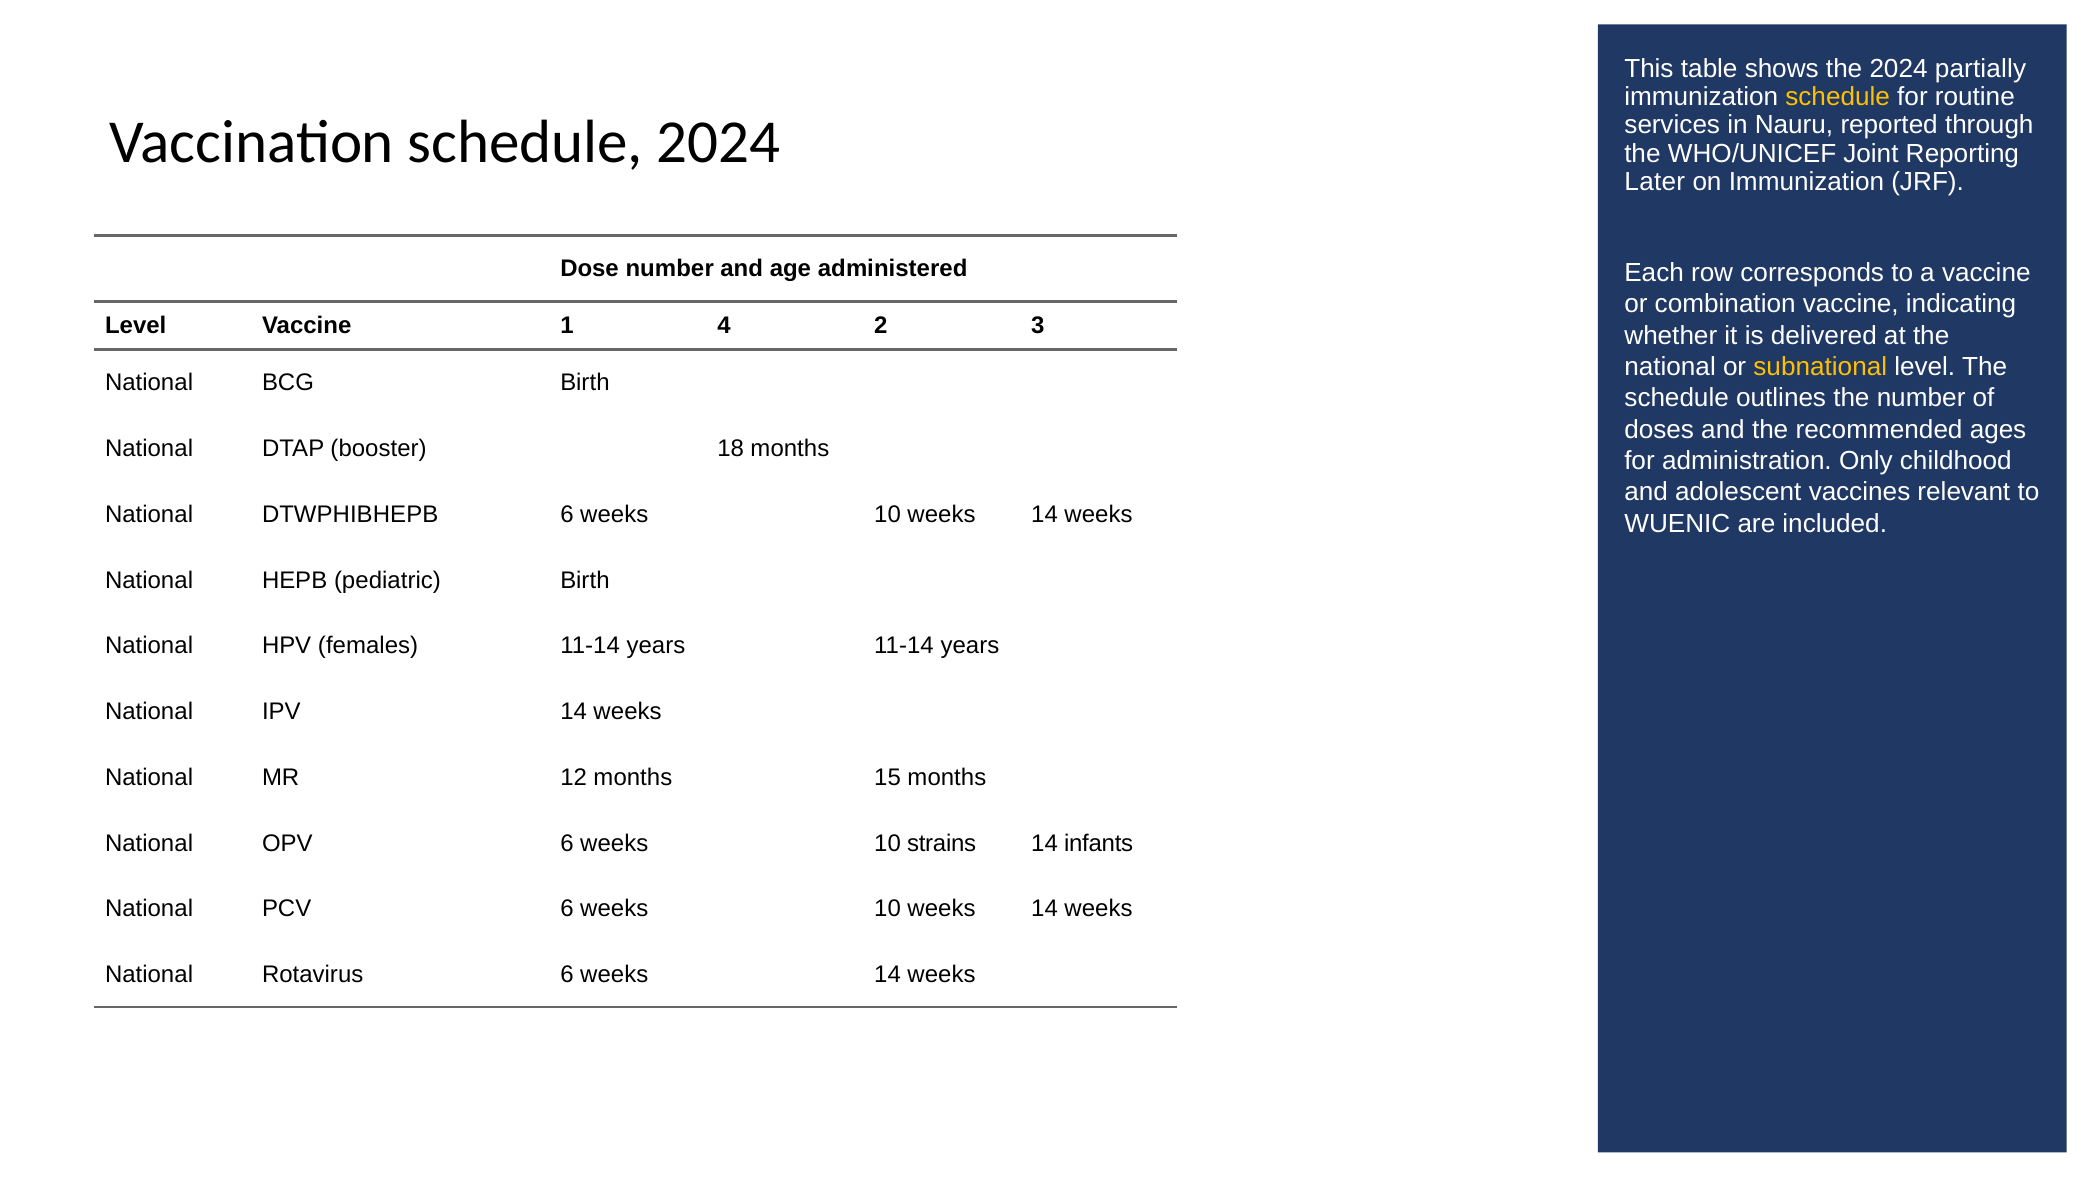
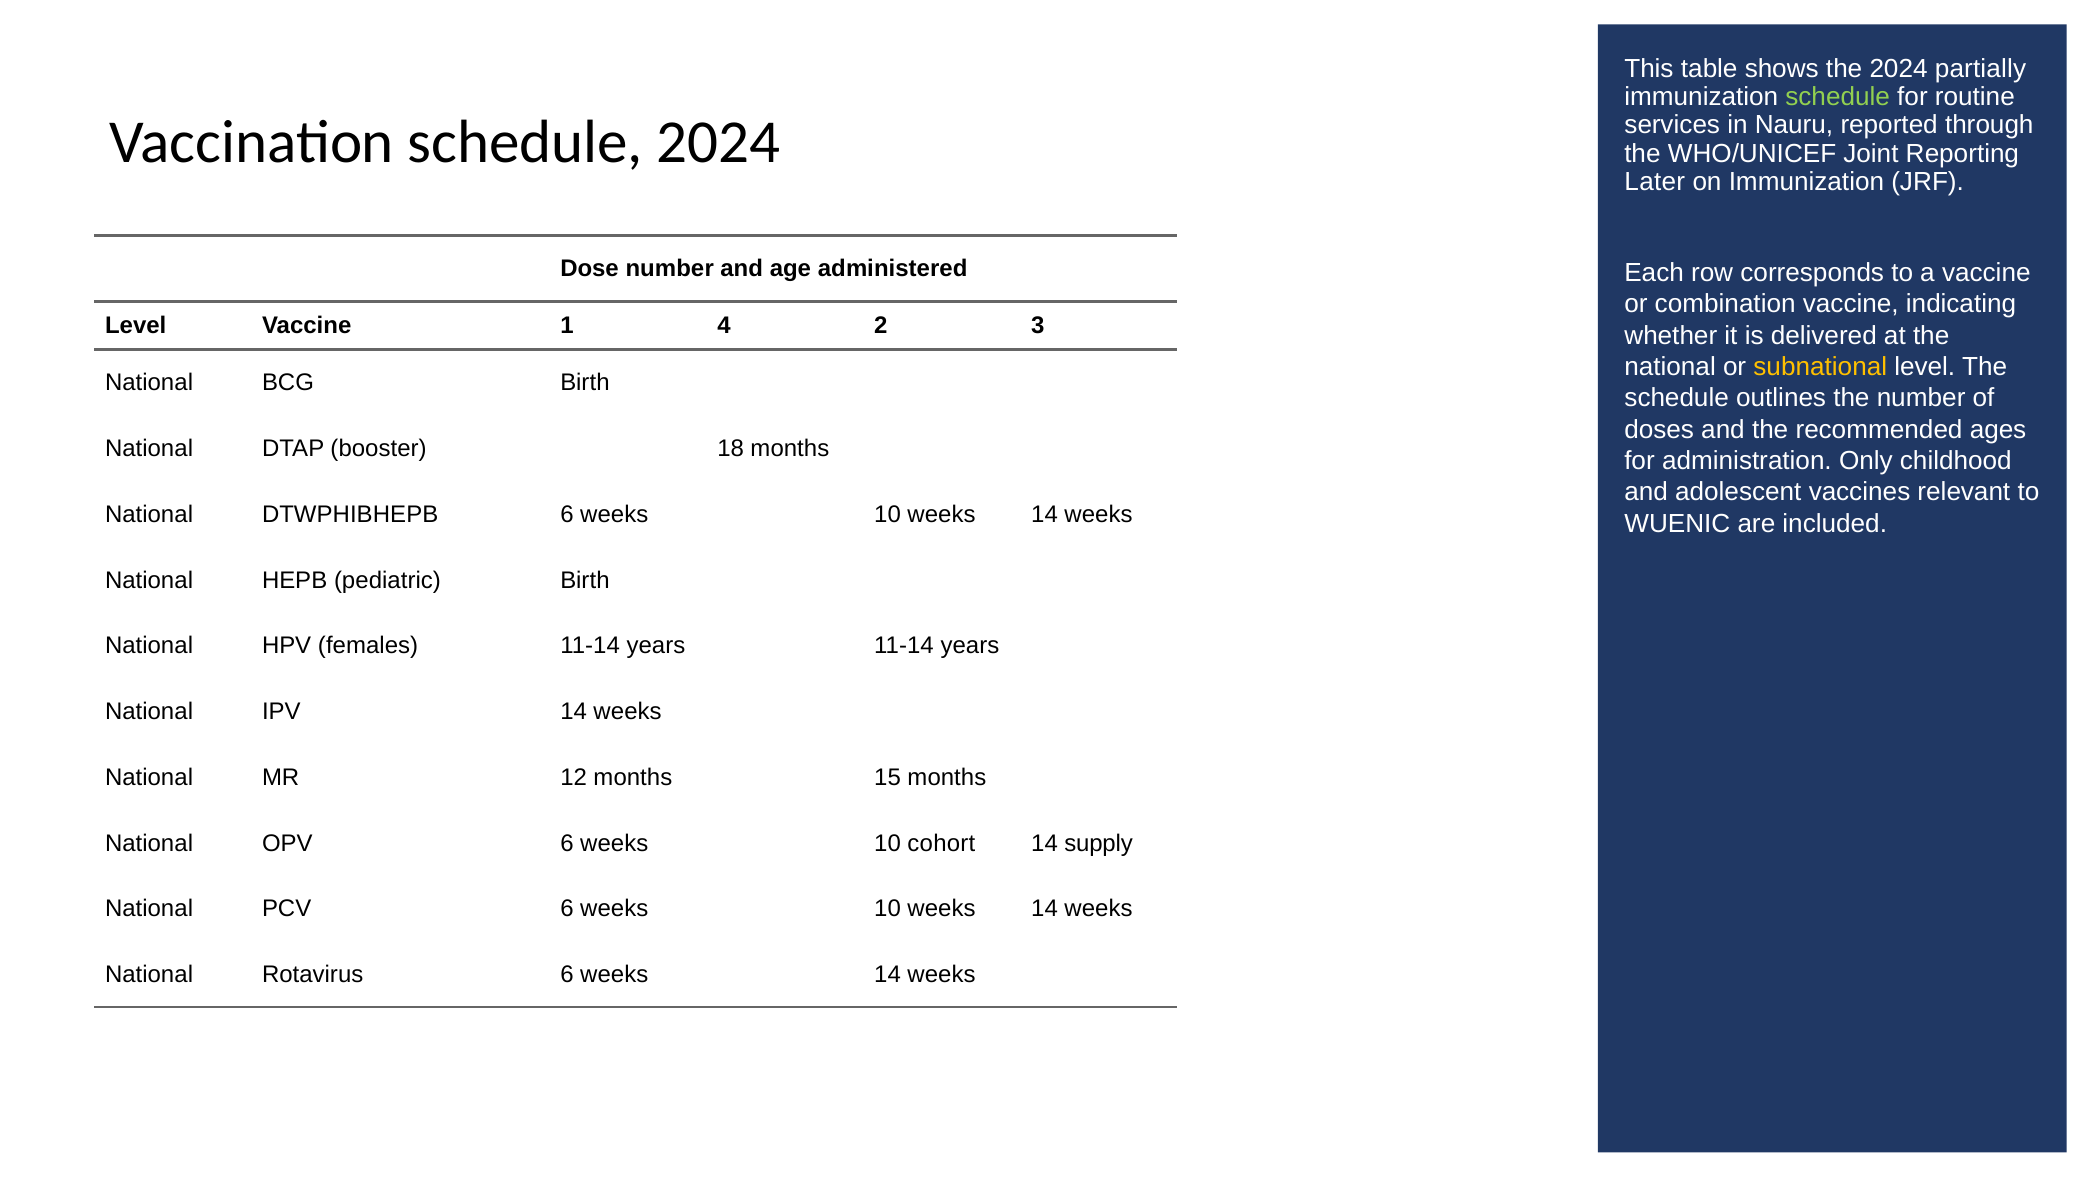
schedule colour: yellow -> light green (1838, 97)
strains: strains -> cohort (941, 843)
infants: infants -> supply (1099, 843)
